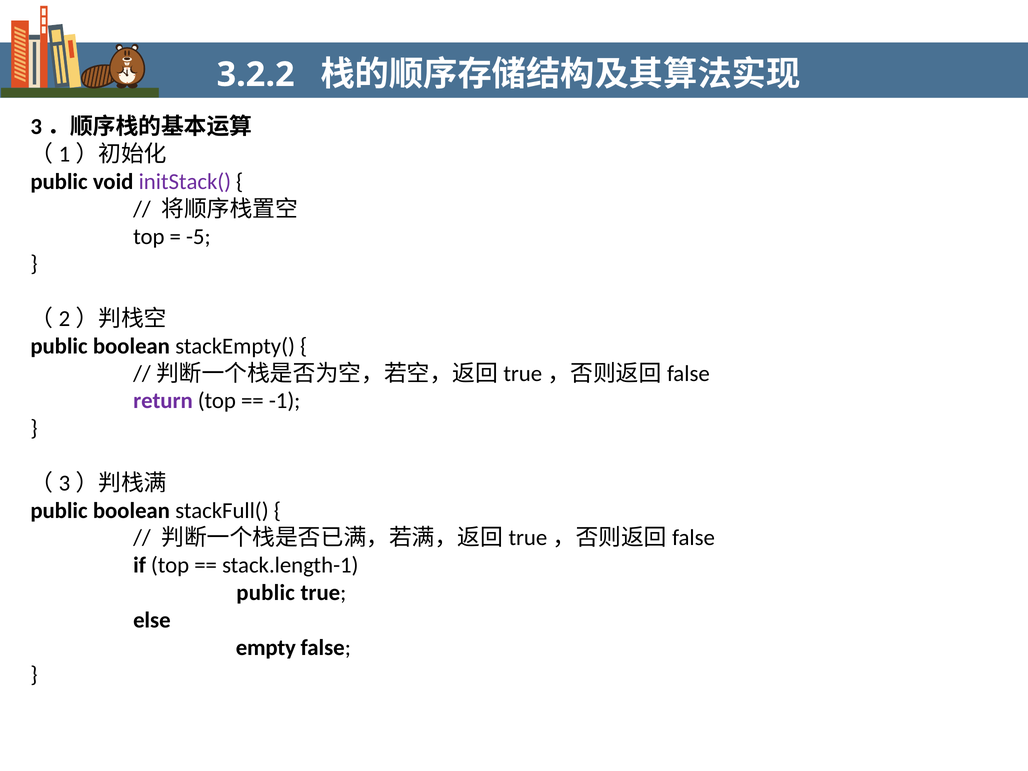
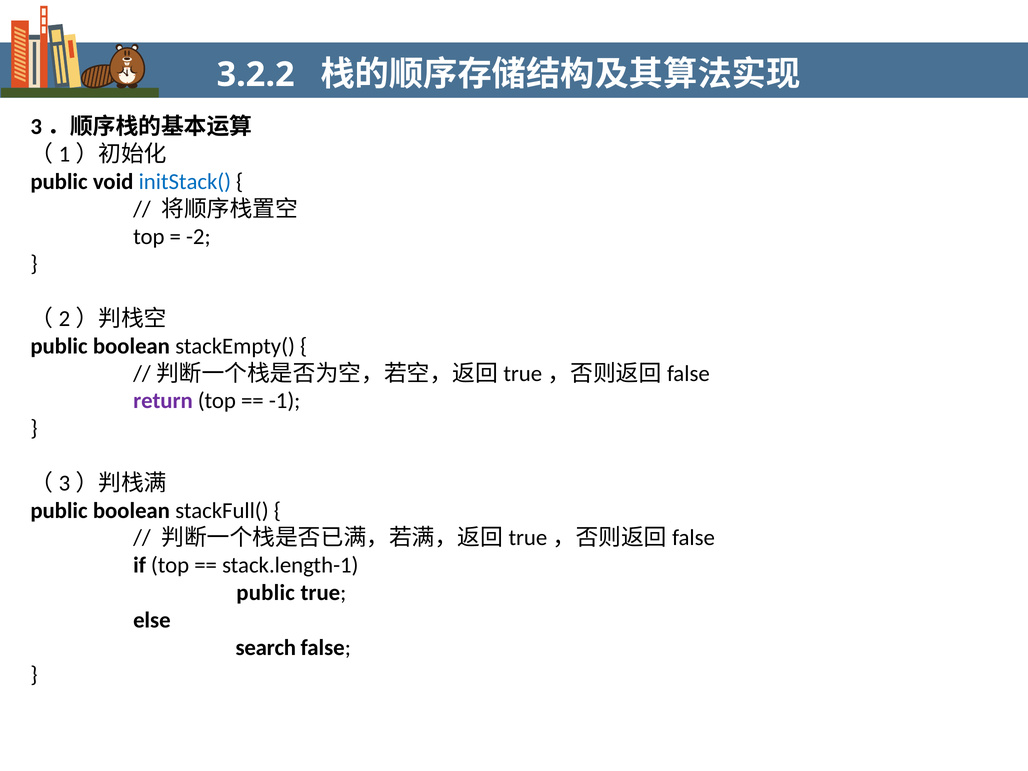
initStack( colour: purple -> blue (185, 182)
-5: -5 -> -2 (198, 237)
empty: empty -> search (266, 648)
